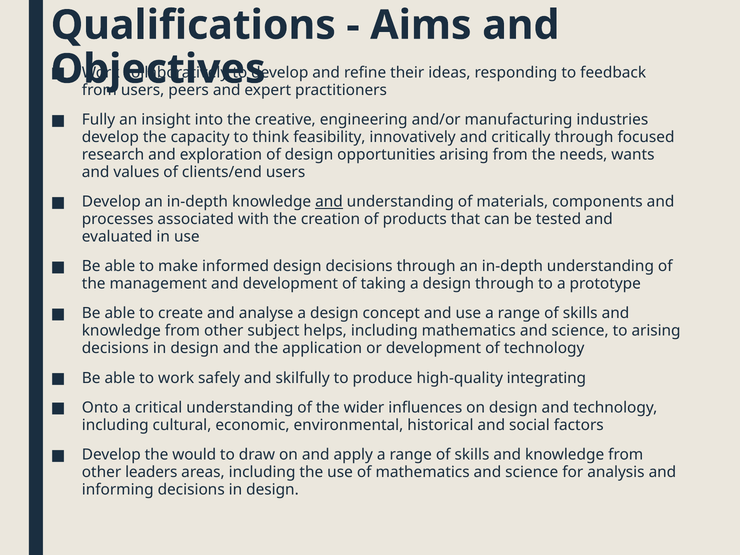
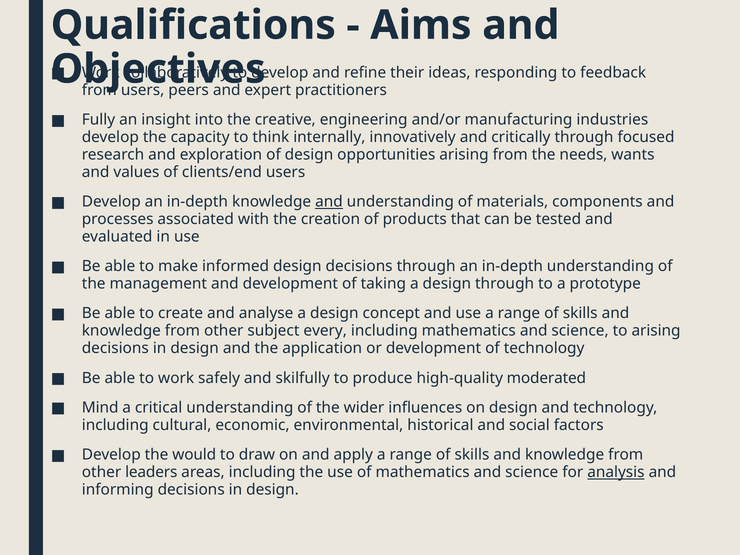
feasibility: feasibility -> internally (329, 137)
helps: helps -> every (325, 331)
integrating: integrating -> moderated (546, 378)
Onto: Onto -> Mind (100, 408)
analysis underline: none -> present (616, 472)
